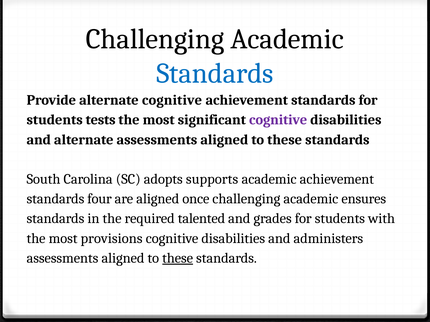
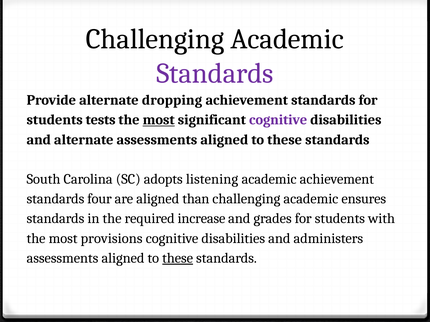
Standards colour: blue -> purple (215, 74)
alternate cognitive: cognitive -> dropping (172, 100)
most underline: none -> present (159, 120)
supports: supports -> listening (212, 179)
once: once -> than (196, 199)
talented: talented -> increase (201, 219)
